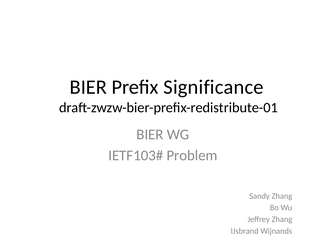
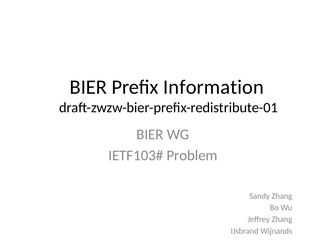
Significance: Significance -> Information (214, 87)
